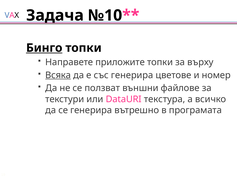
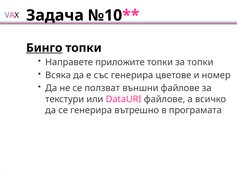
за върху: върху -> топки (200, 62)
Всяка underline: present -> none (58, 75)
DataURI текстура: текстура -> файлове (165, 99)
